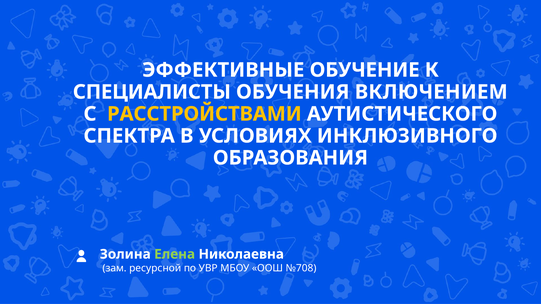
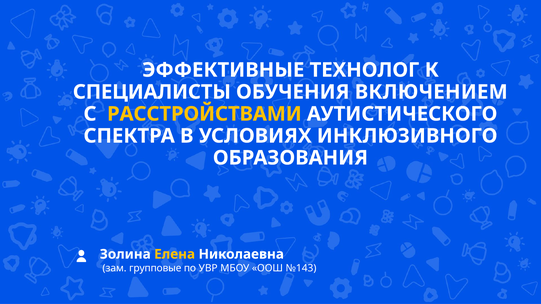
ОБУЧЕНИЕ: ОБУЧЕНИЕ -> ТЕХНОЛОГ (365, 70)
Елена colour: light green -> yellow (175, 254)
ресурсной: ресурсной -> групповые (155, 268)
№708: №708 -> №143 (301, 268)
